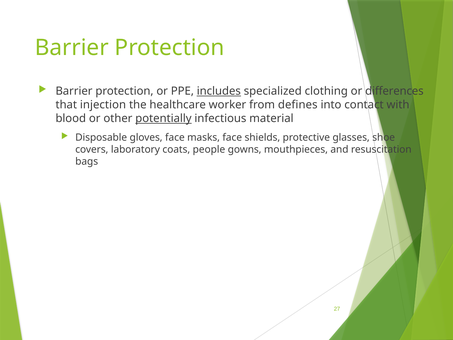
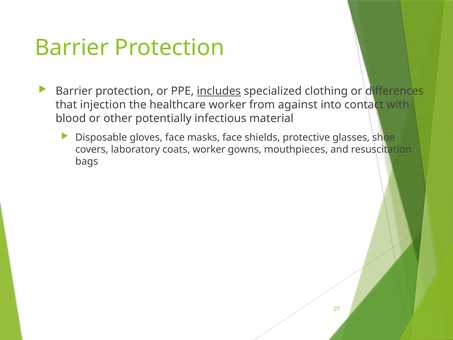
defines: defines -> against (298, 105)
potentially underline: present -> none (163, 118)
coats people: people -> worker (209, 149)
